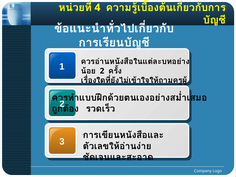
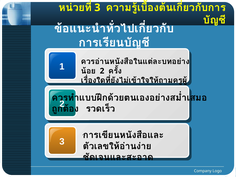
4: 4 -> 3 (97, 8)
